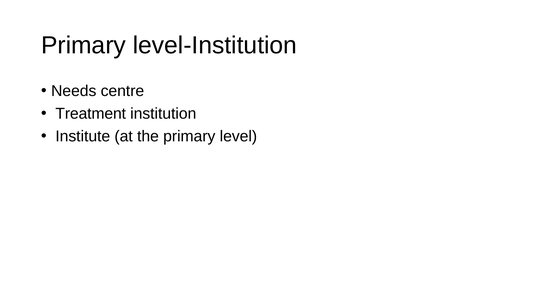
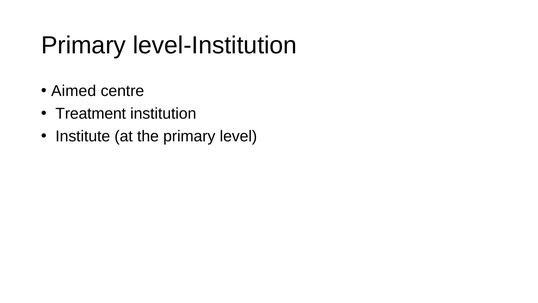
Needs: Needs -> Aimed (74, 91)
